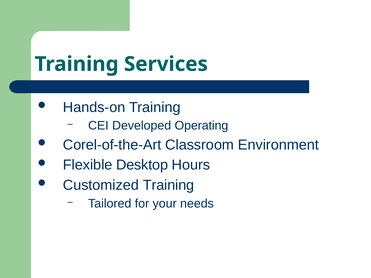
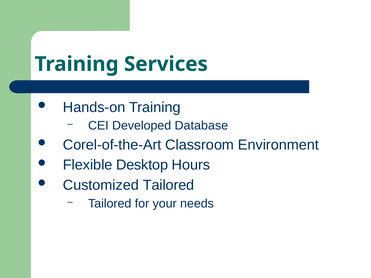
Operating: Operating -> Database (201, 126)
Customized Training: Training -> Tailored (169, 185)
